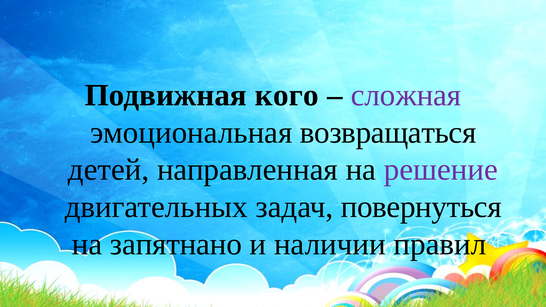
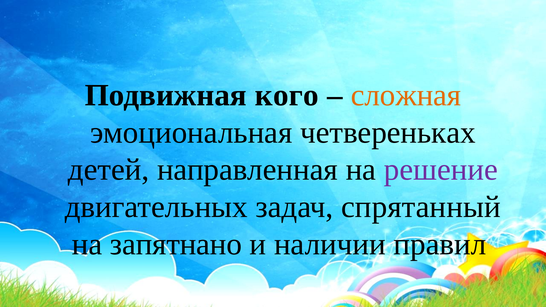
сложная colour: purple -> orange (406, 95)
возвращаться: возвращаться -> четвереньках (388, 132)
повернуться: повернуться -> спрятанный (421, 207)
